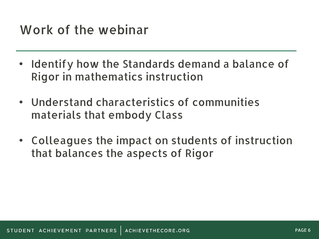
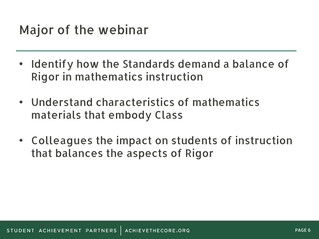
Work: Work -> Major (37, 30)
of communities: communities -> mathematics (226, 103)
